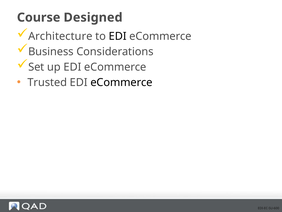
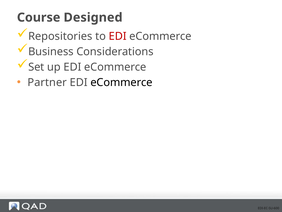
Architecture: Architecture -> Repositories (60, 36)
EDI colour: black -> red (118, 36)
Trusted: Trusted -> Partner (47, 82)
